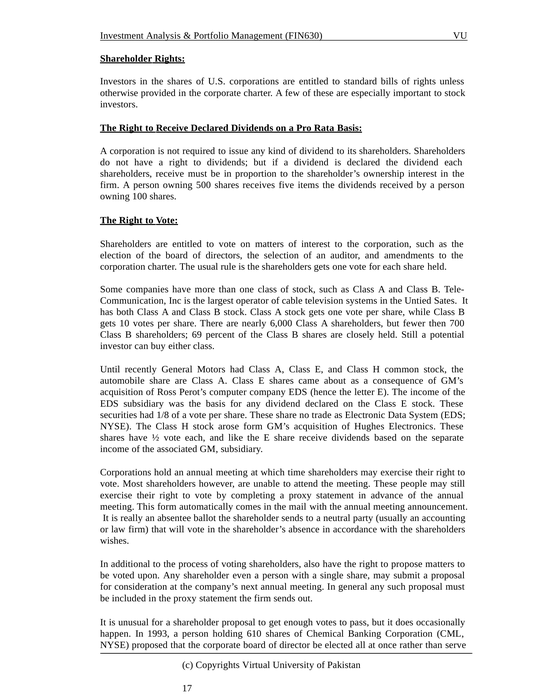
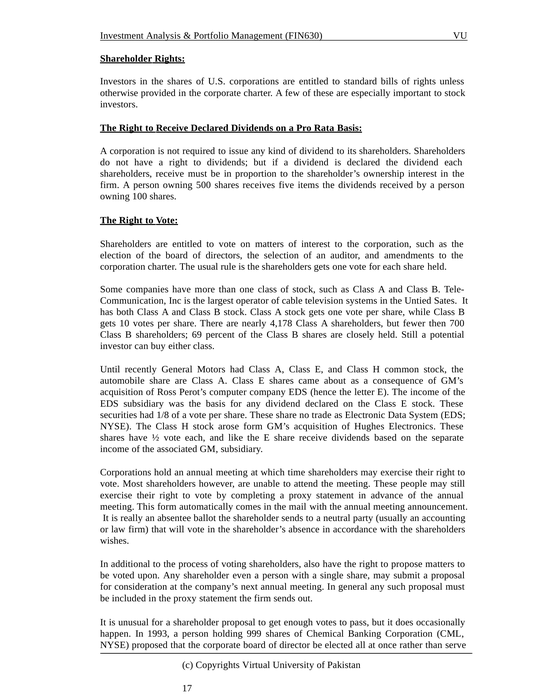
6,000: 6,000 -> 4,178 (281, 323)
610: 610 -> 999 (254, 634)
